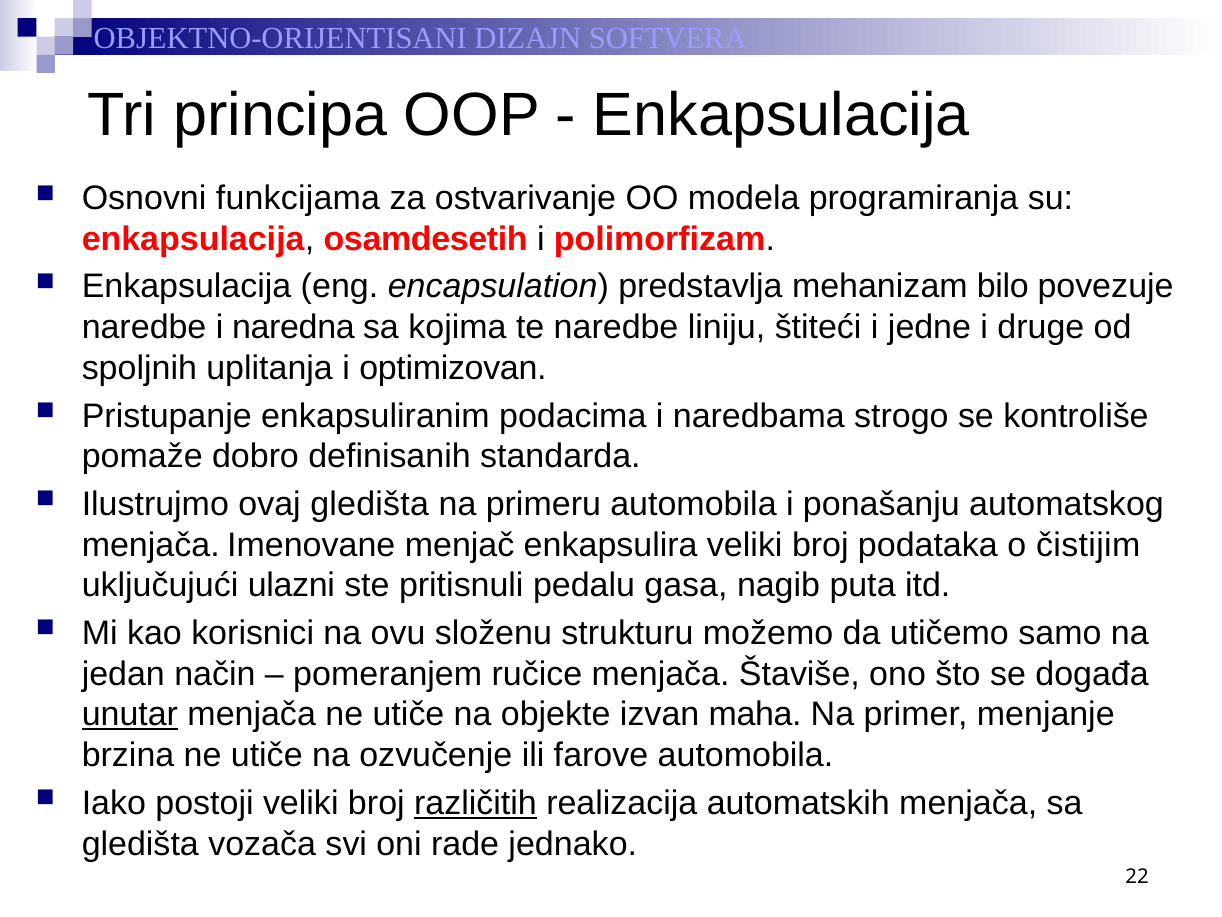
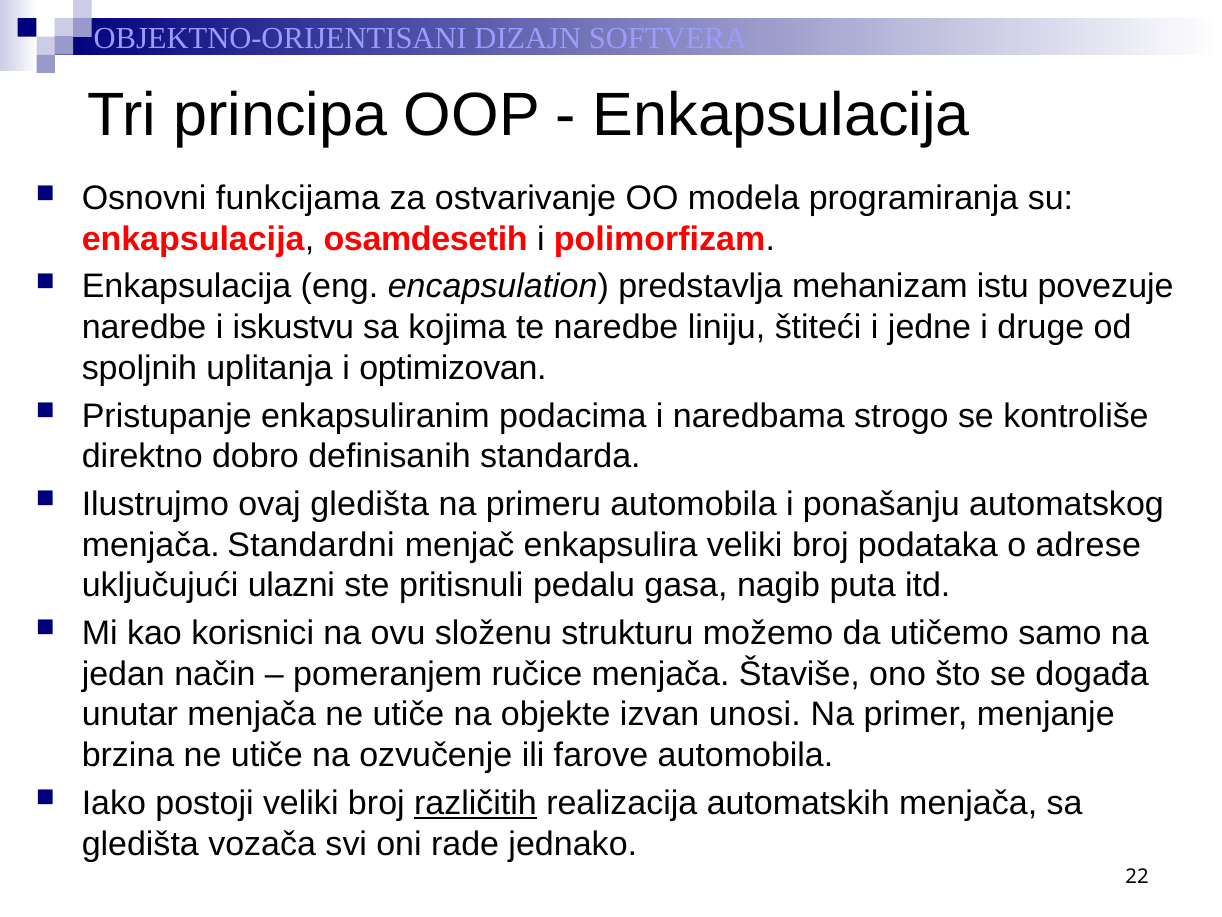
bilo: bilo -> istu (1003, 287)
naredna: naredna -> iskustvu (293, 327)
pomaže: pomaže -> direktno (142, 456)
Imenovane: Imenovane -> Standardni (311, 545)
čistijim: čistijim -> adrese (1088, 545)
unutar underline: present -> none (130, 714)
maha: maha -> unosi (755, 714)
